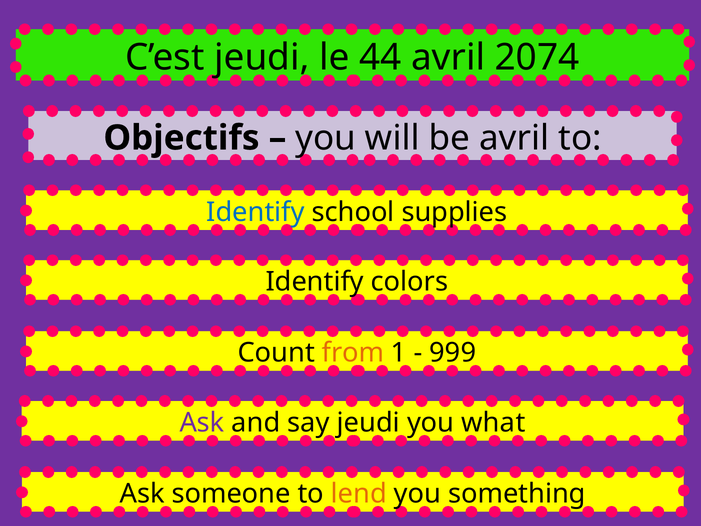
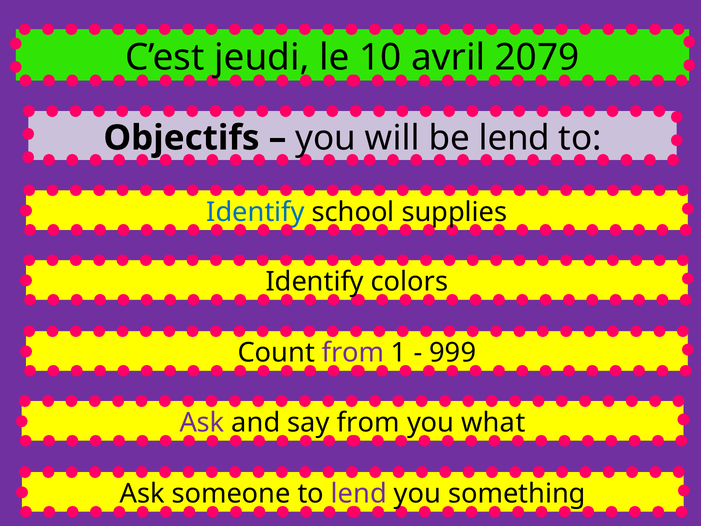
44: 44 -> 10 (380, 57)
2074: 2074 -> 2079 (537, 57)
be avril: avril -> lend (514, 138)
from colour: orange -> purple (353, 353)
say jeudi: jeudi -> from (368, 423)
lend colour: orange -> purple (359, 494)
